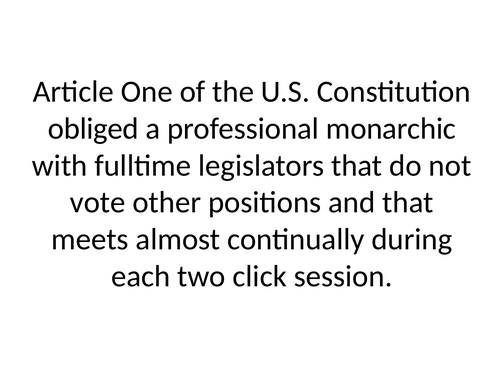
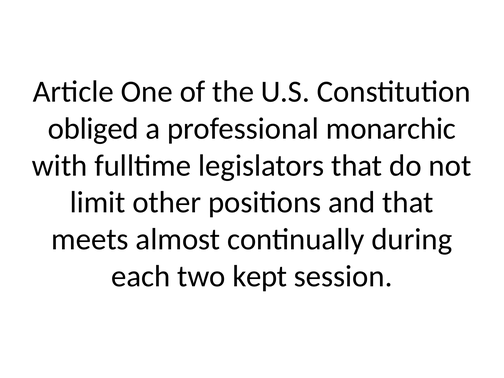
vote: vote -> limit (98, 202)
click: click -> kept (260, 276)
